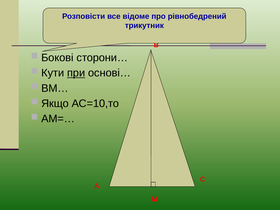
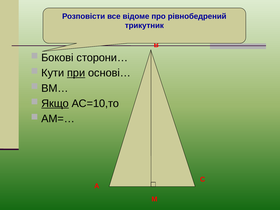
Якщо underline: none -> present (55, 103)
